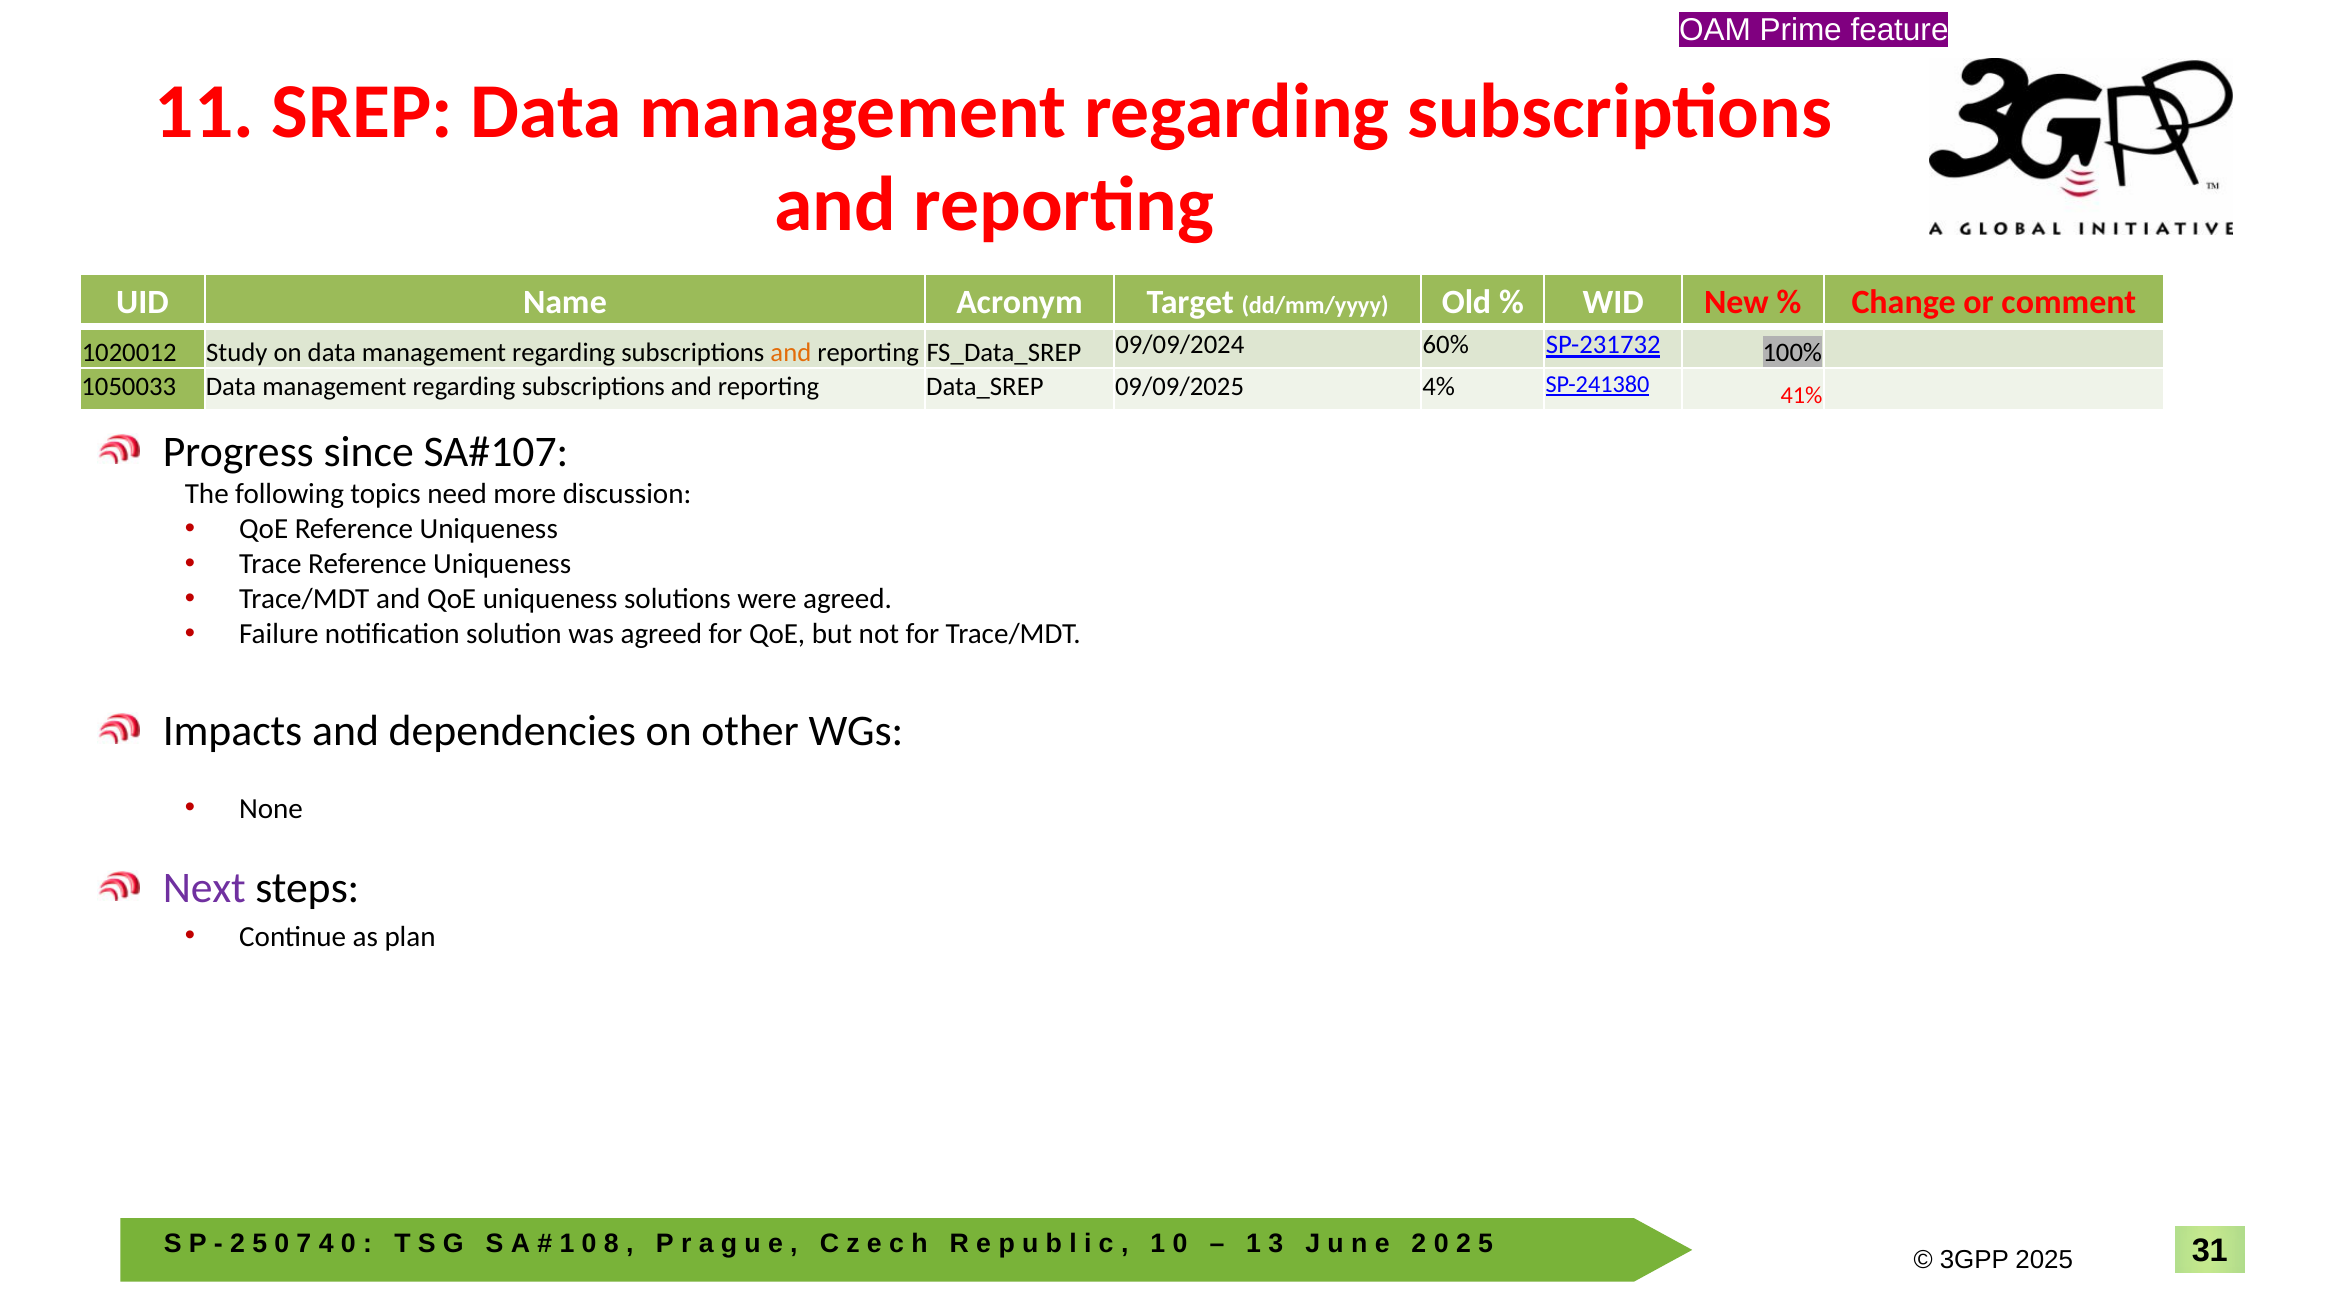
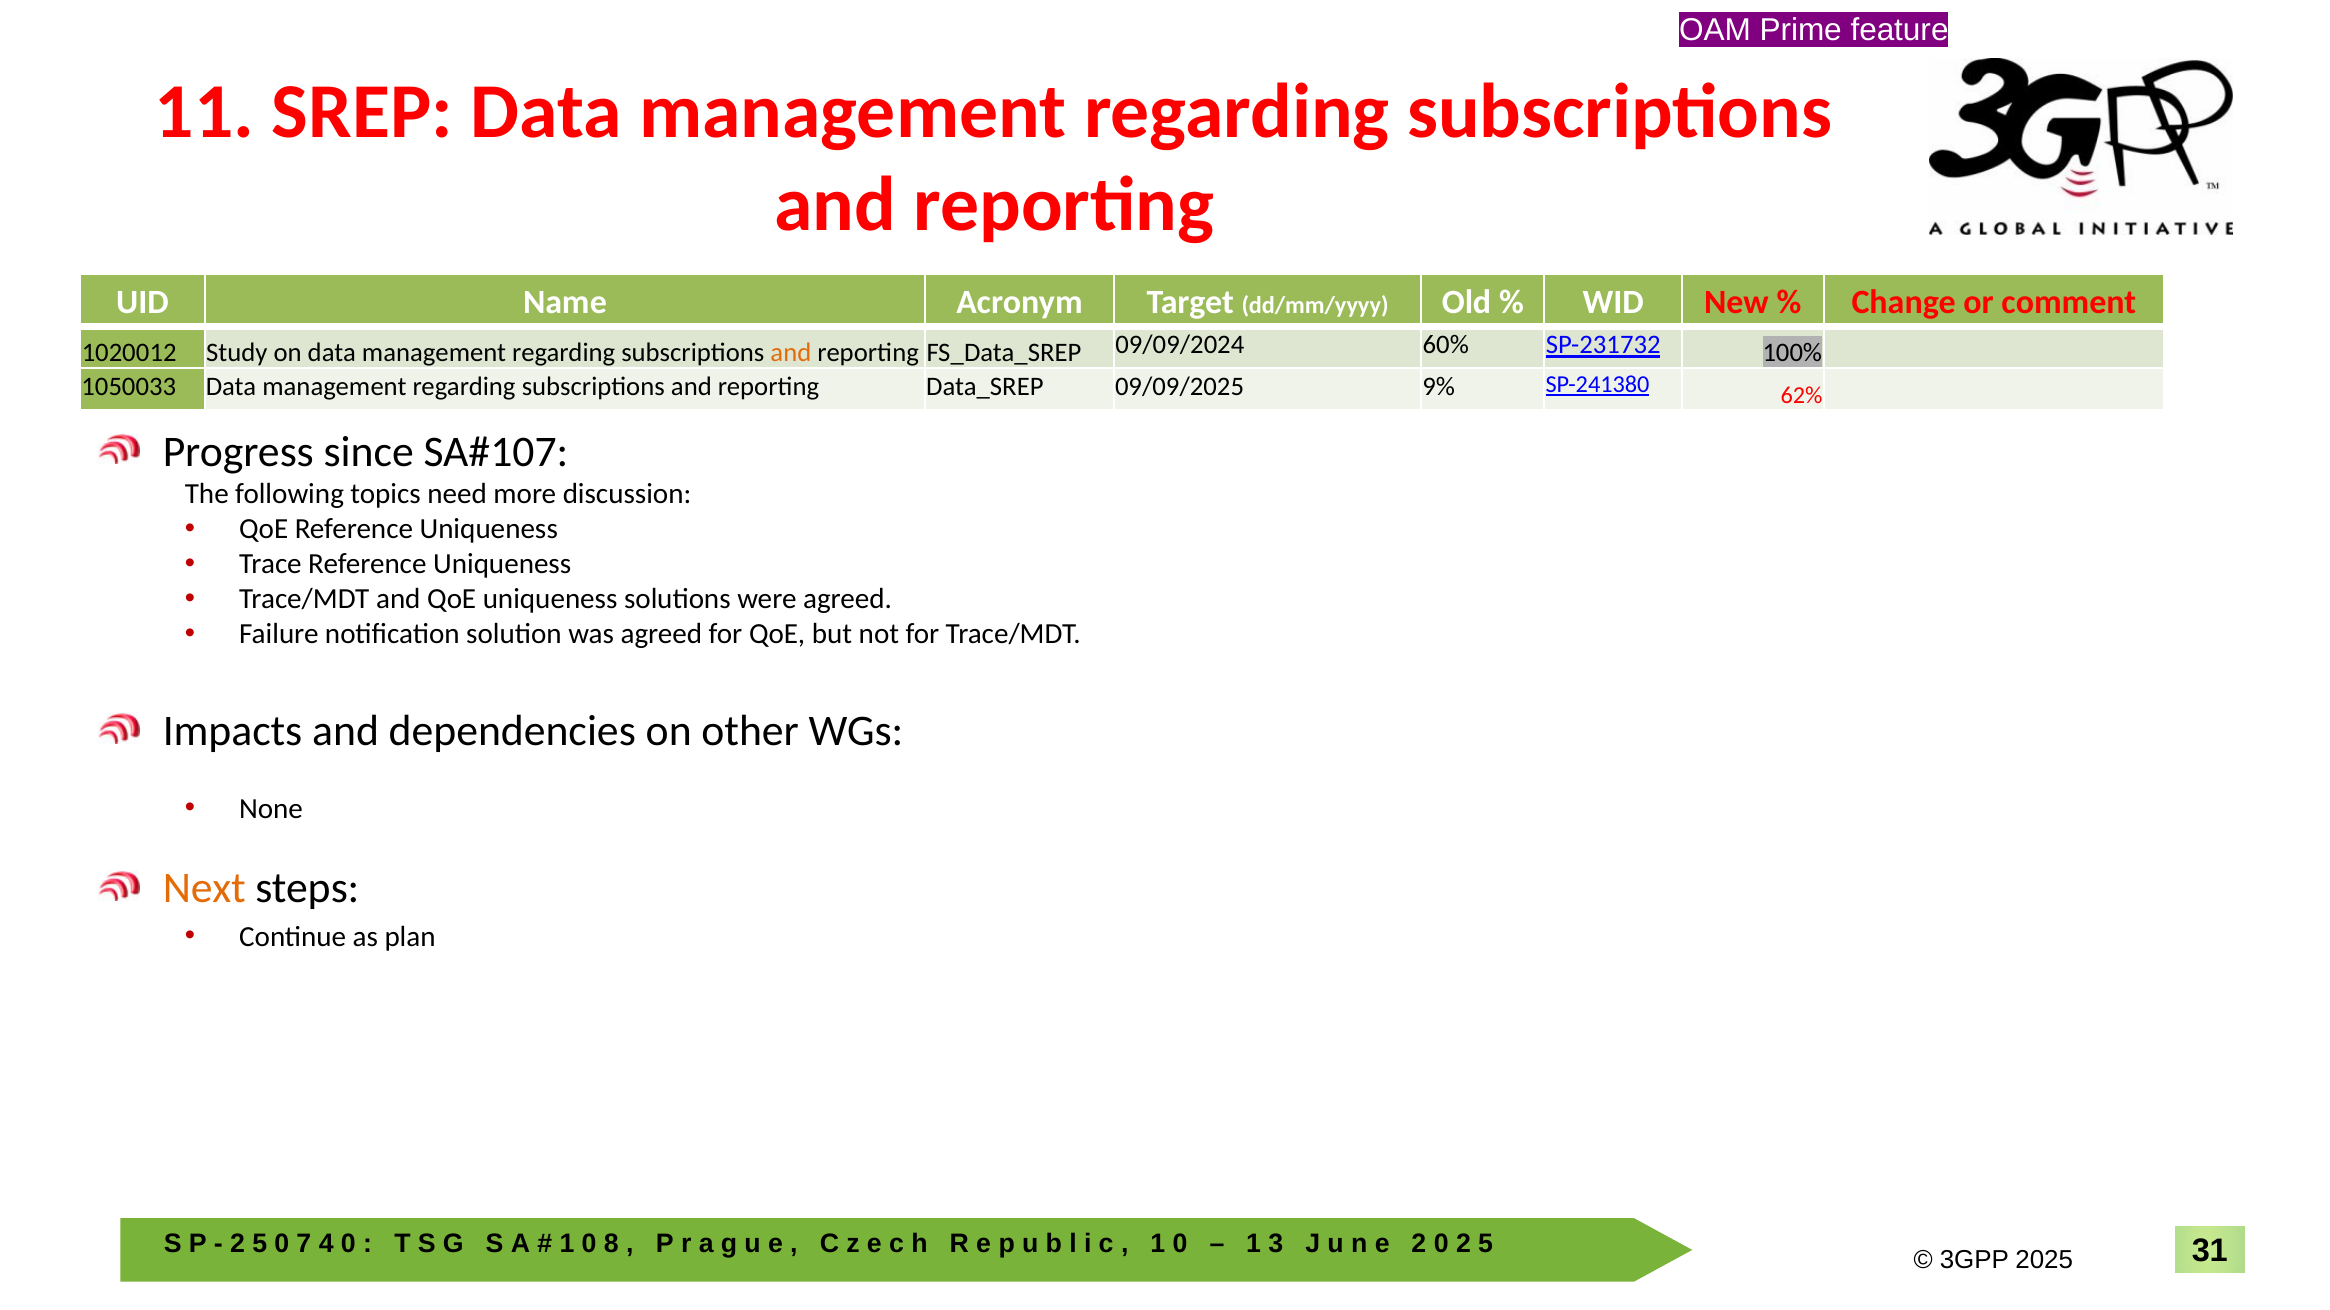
4%: 4% -> 9% (1439, 386)
41%: 41% -> 62% (1802, 396)
Next colour: purple -> orange (204, 889)
